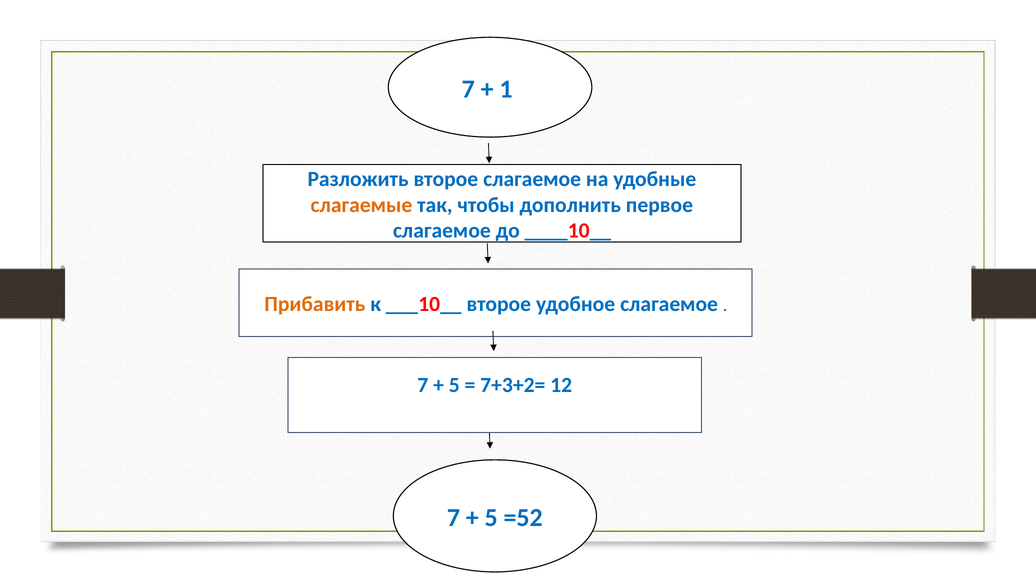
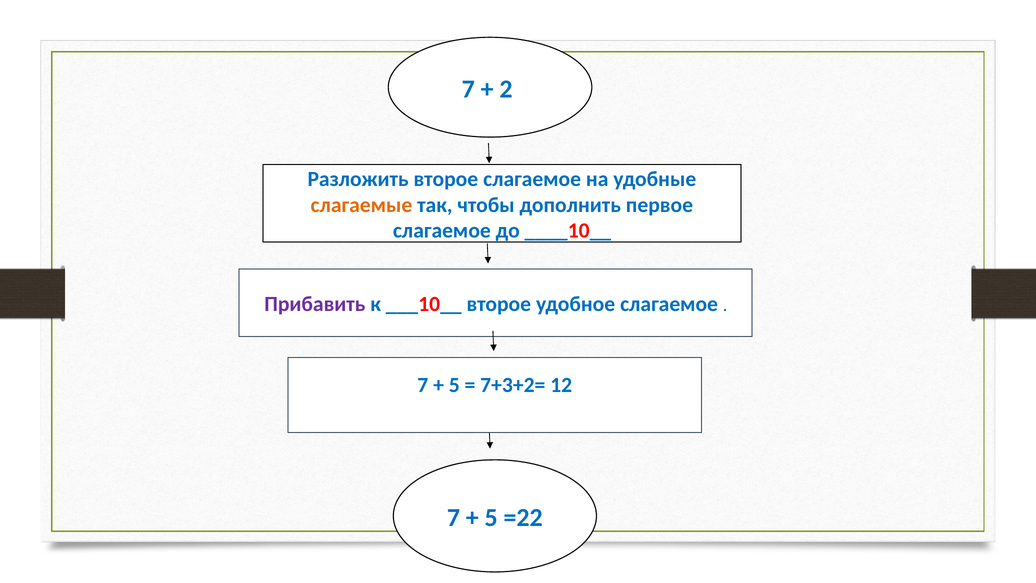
1: 1 -> 2 (506, 89)
Прибавить colour: orange -> purple (315, 304)
=52: =52 -> =22 (523, 517)
